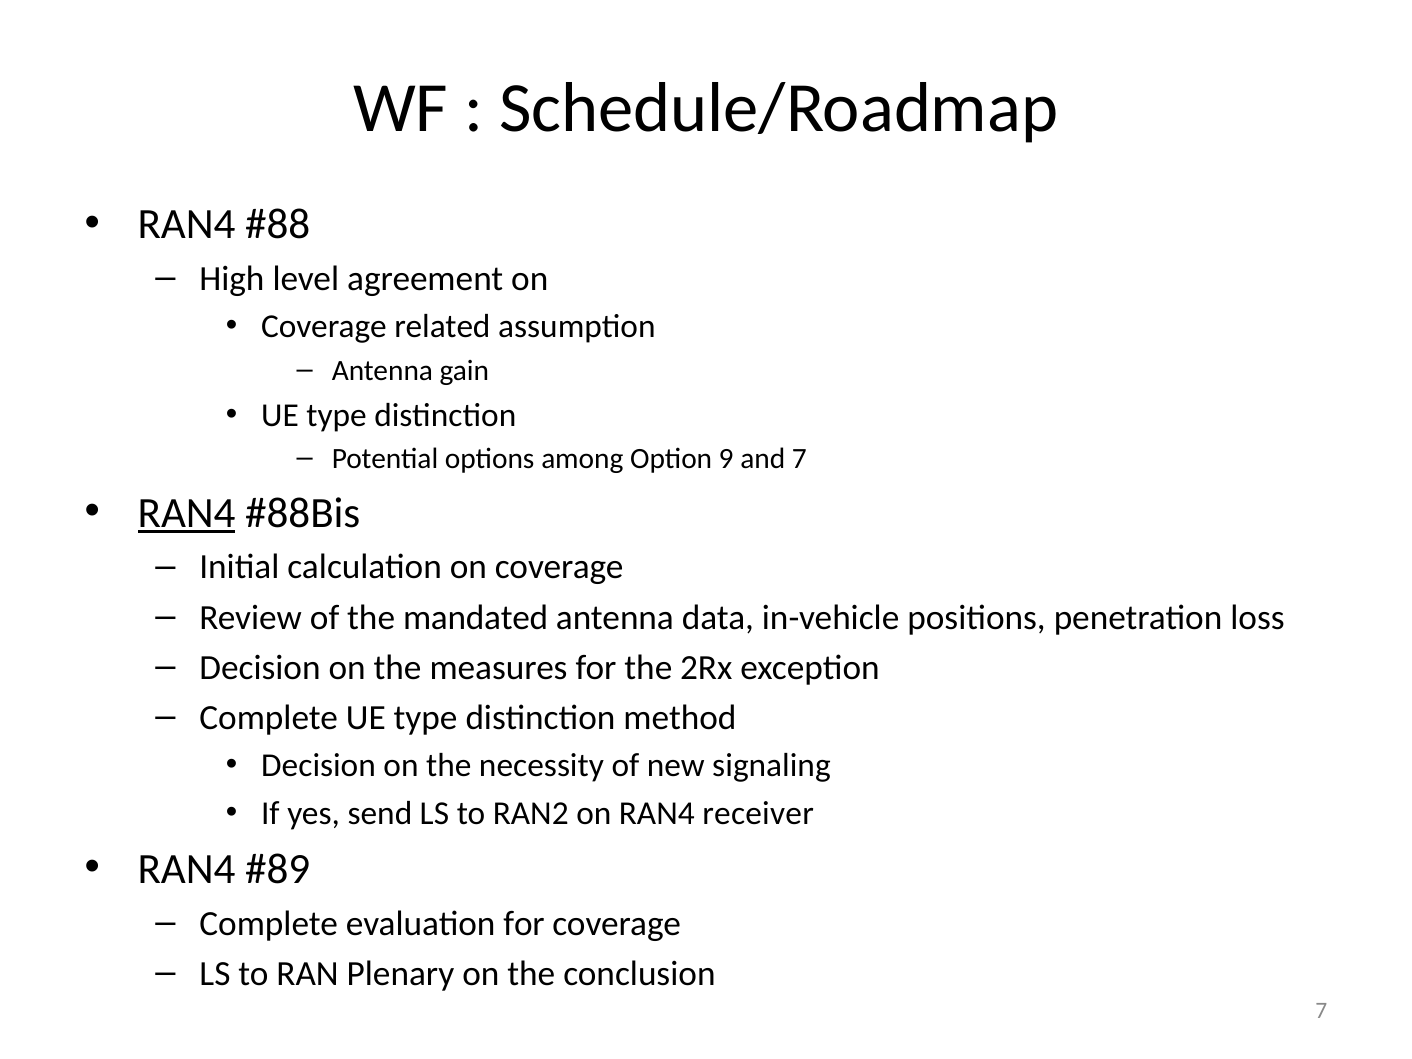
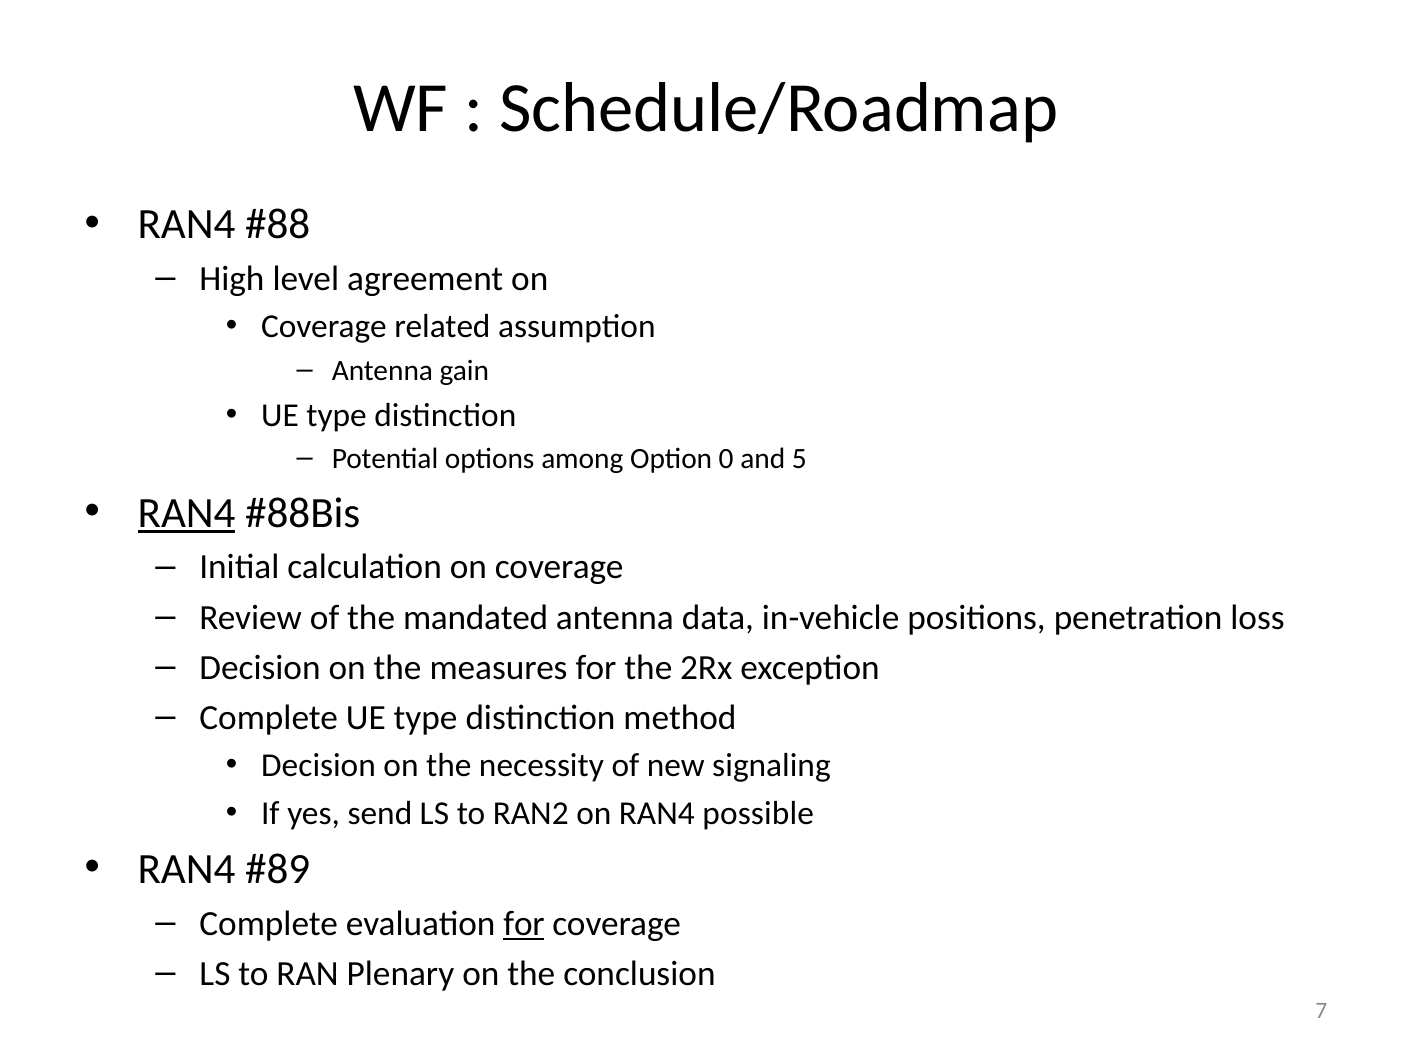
9: 9 -> 0 (726, 459)
and 7: 7 -> 5 (799, 459)
receiver: receiver -> possible (758, 813)
for underline: none -> present (524, 923)
